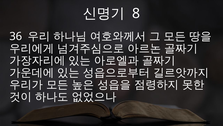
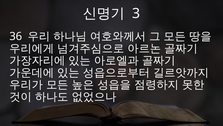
8: 8 -> 3 (136, 13)
